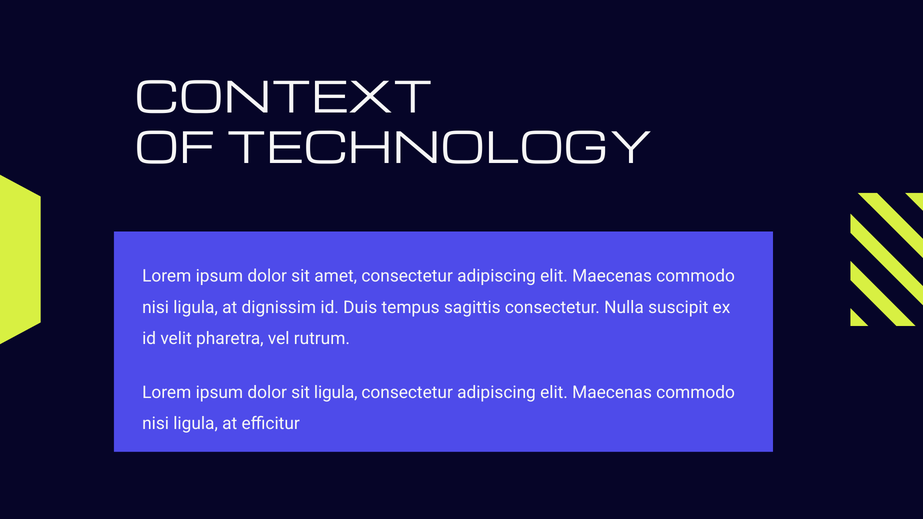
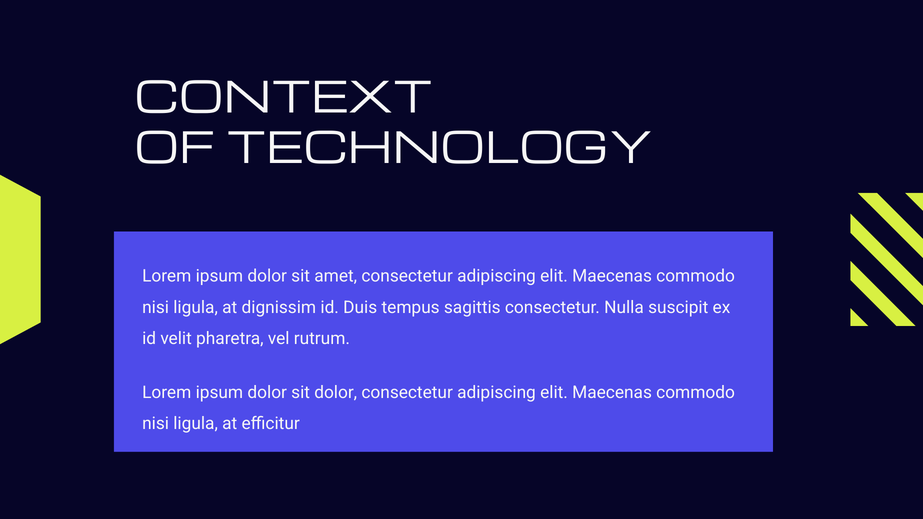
sit ligula: ligula -> dolor (336, 392)
